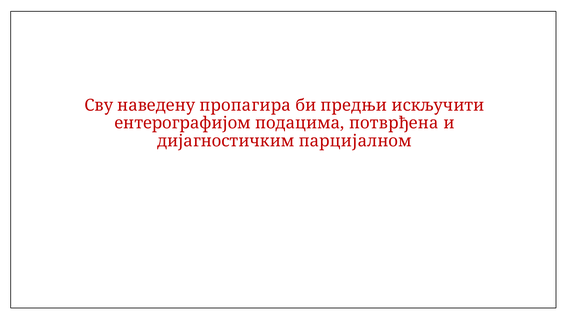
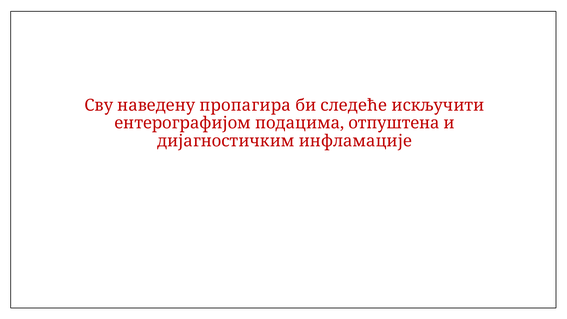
предњи: предњи -> следеће (354, 105)
потврђена: потврђена -> отпуштена (394, 123)
парцијалном: парцијалном -> инфламације (355, 141)
